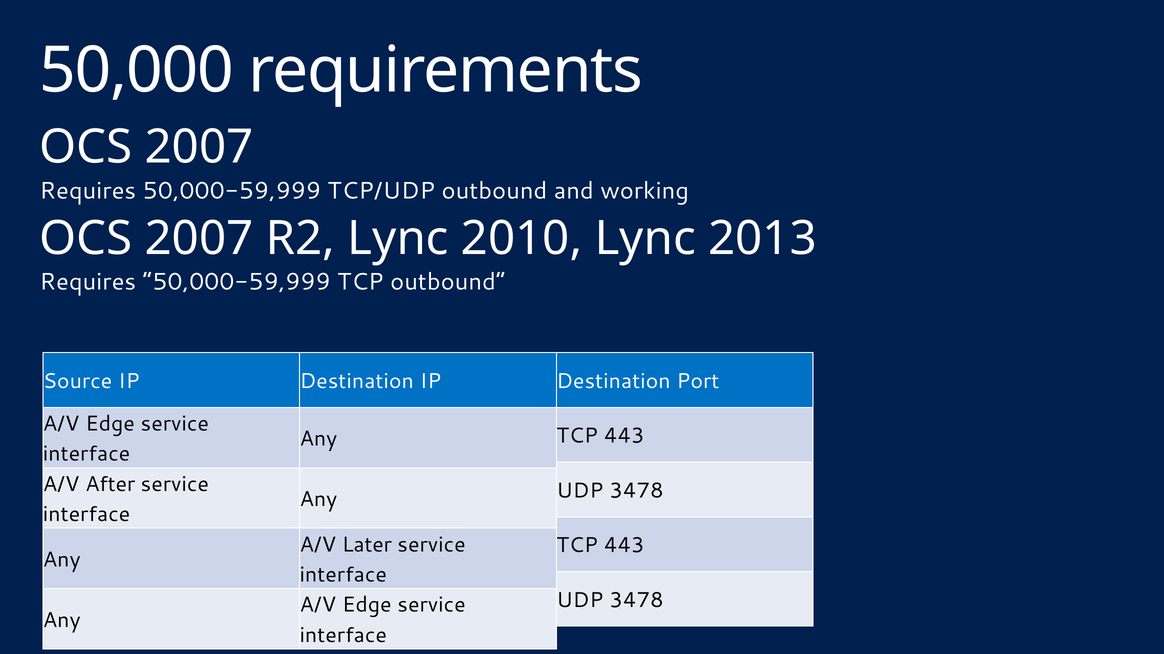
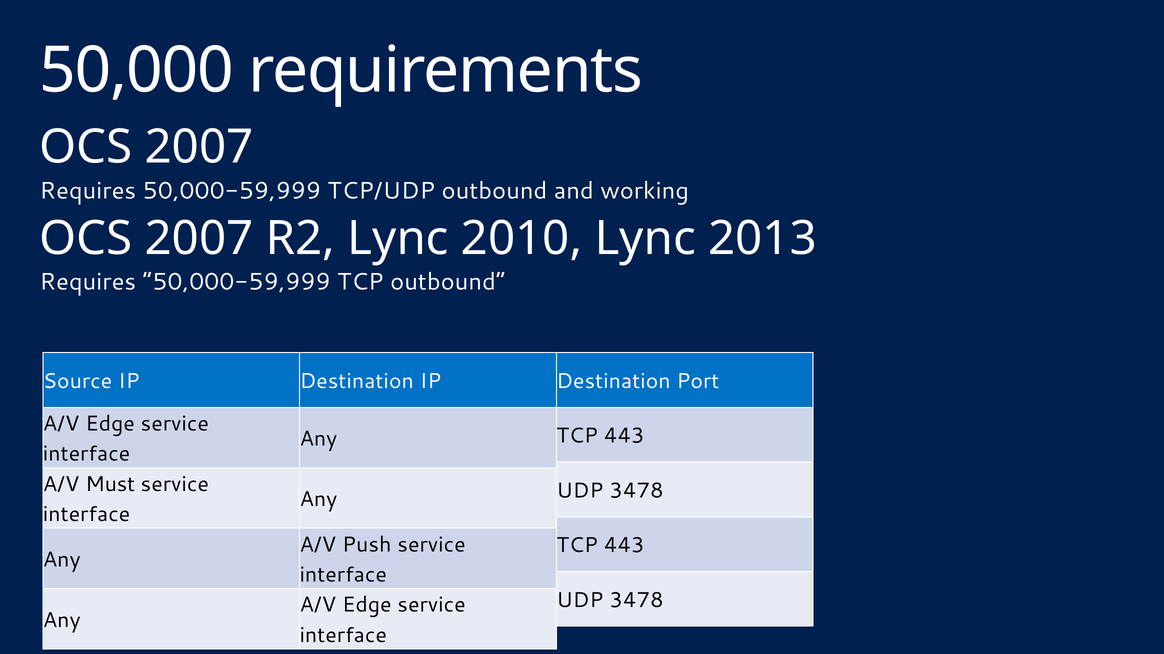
After: After -> Must (110, 485)
Later: Later -> Push (367, 545)
